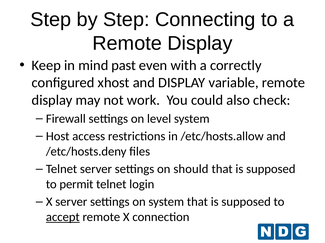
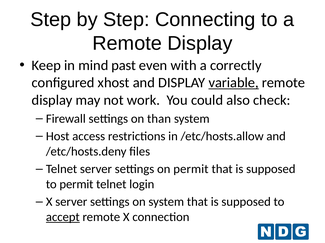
variable underline: none -> present (234, 83)
level: level -> than (159, 119)
on should: should -> permit (191, 170)
